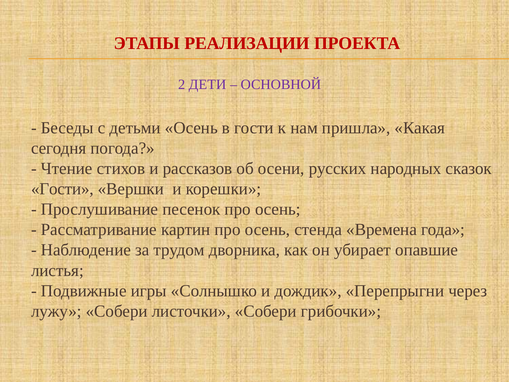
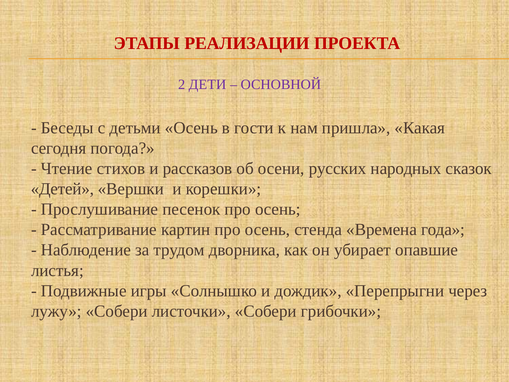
Гости: Гости -> Детей (62, 189)
